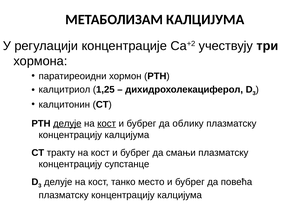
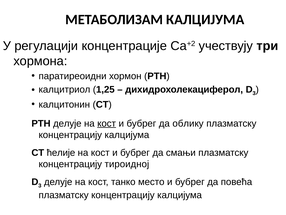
делује underline: present -> none (67, 123)
тракту: тракту -> ћелије (61, 152)
супстанце: супстанце -> тироидној (127, 164)
